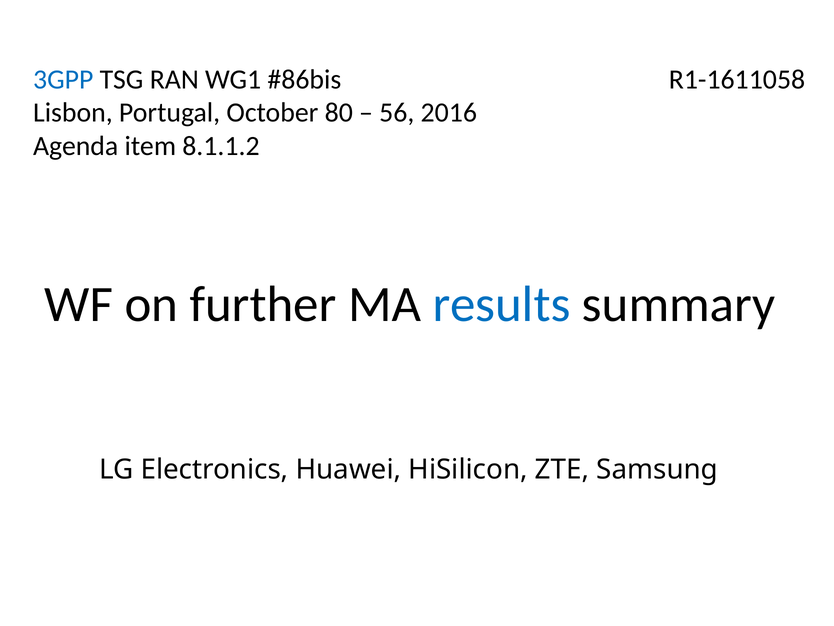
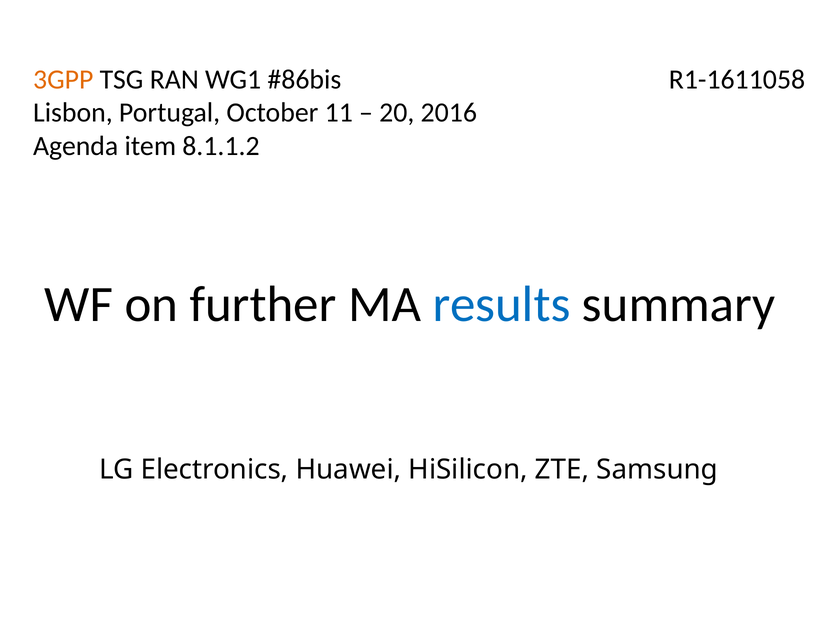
3GPP colour: blue -> orange (63, 79)
80: 80 -> 11 (339, 113)
56: 56 -> 20 (397, 113)
